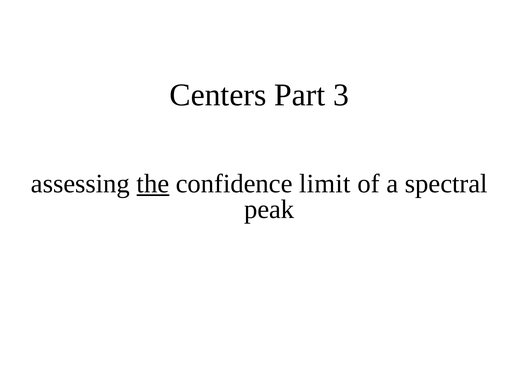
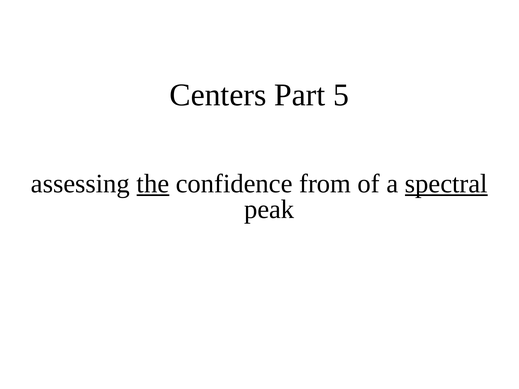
3: 3 -> 5 (341, 95)
limit: limit -> from (325, 184)
spectral underline: none -> present (446, 184)
